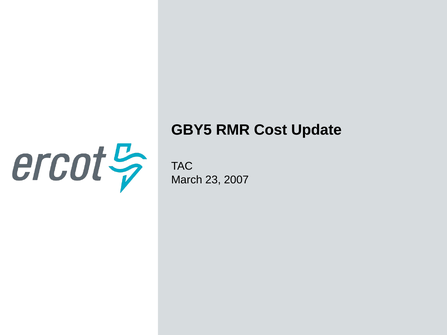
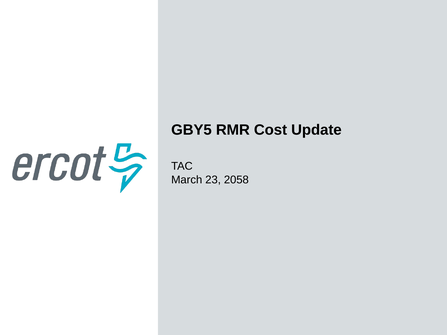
2007: 2007 -> 2058 (236, 180)
